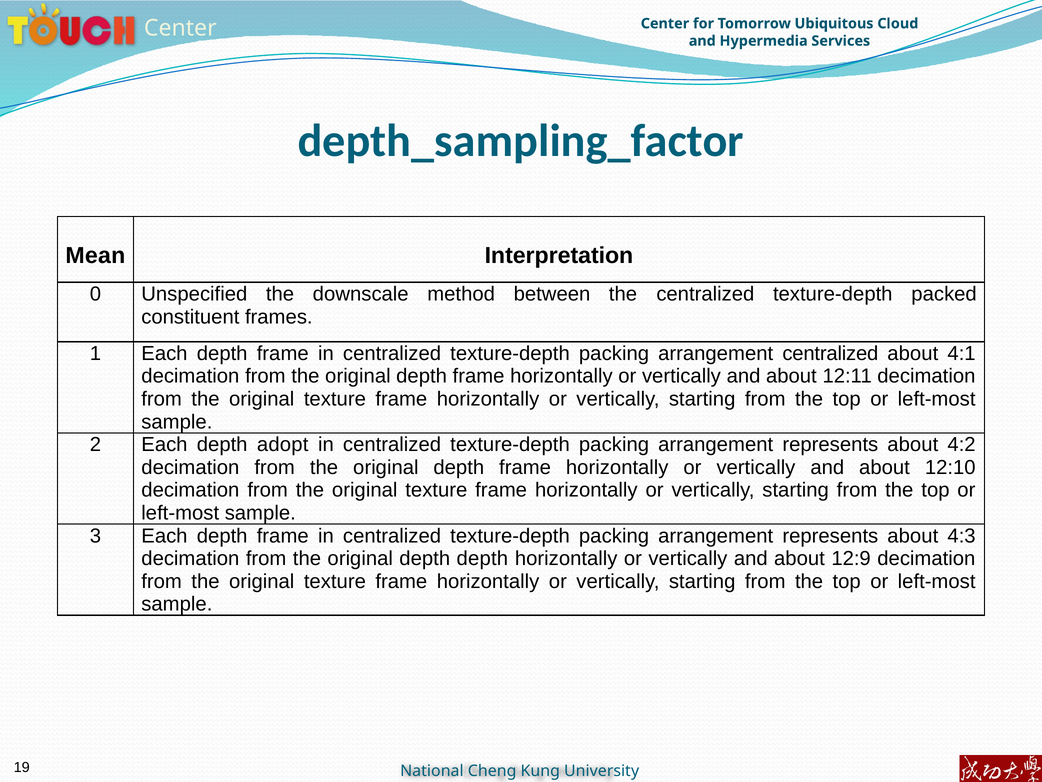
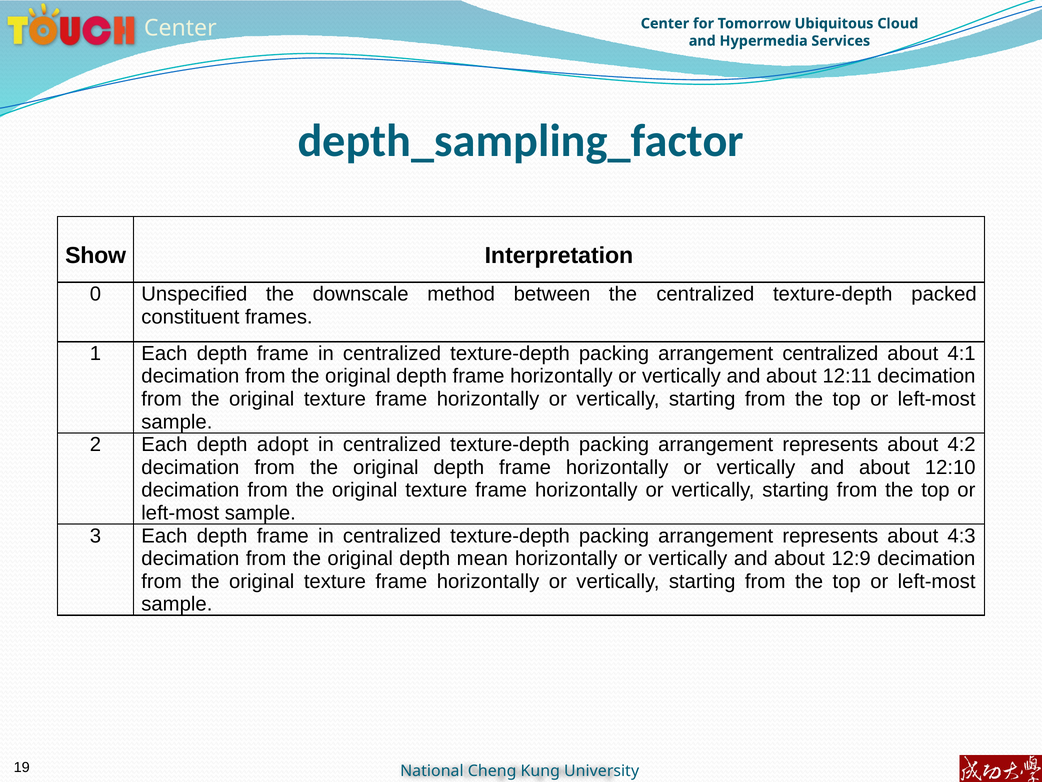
Mean: Mean -> Show (96, 255)
depth depth: depth -> mean (482, 558)
